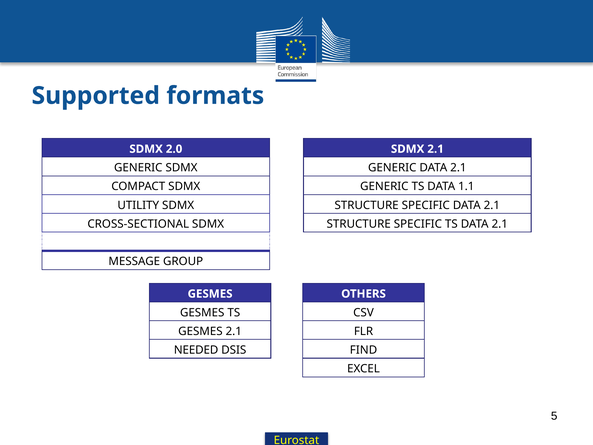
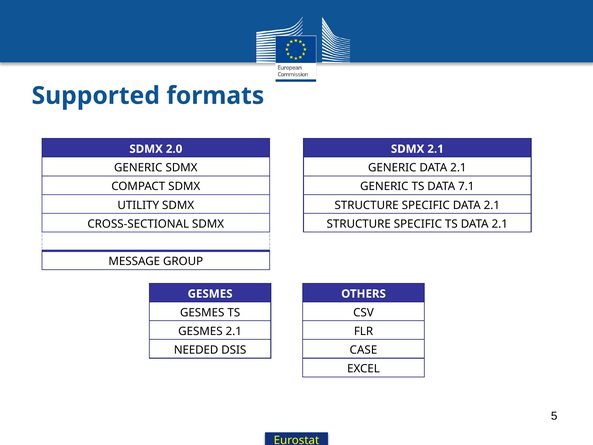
1.1: 1.1 -> 7.1 (466, 186)
FIND: FIND -> CASE (363, 350)
